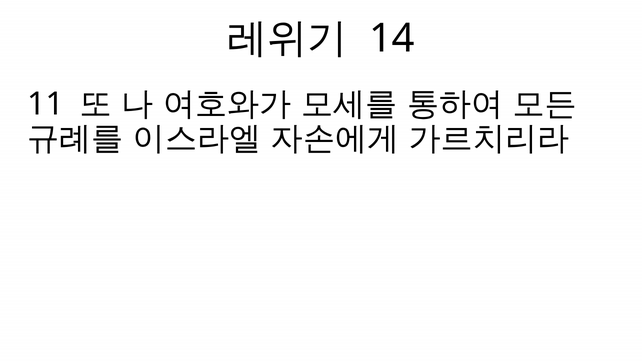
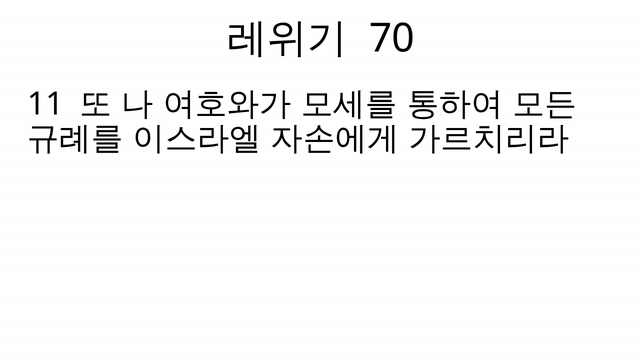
14: 14 -> 70 (392, 39)
